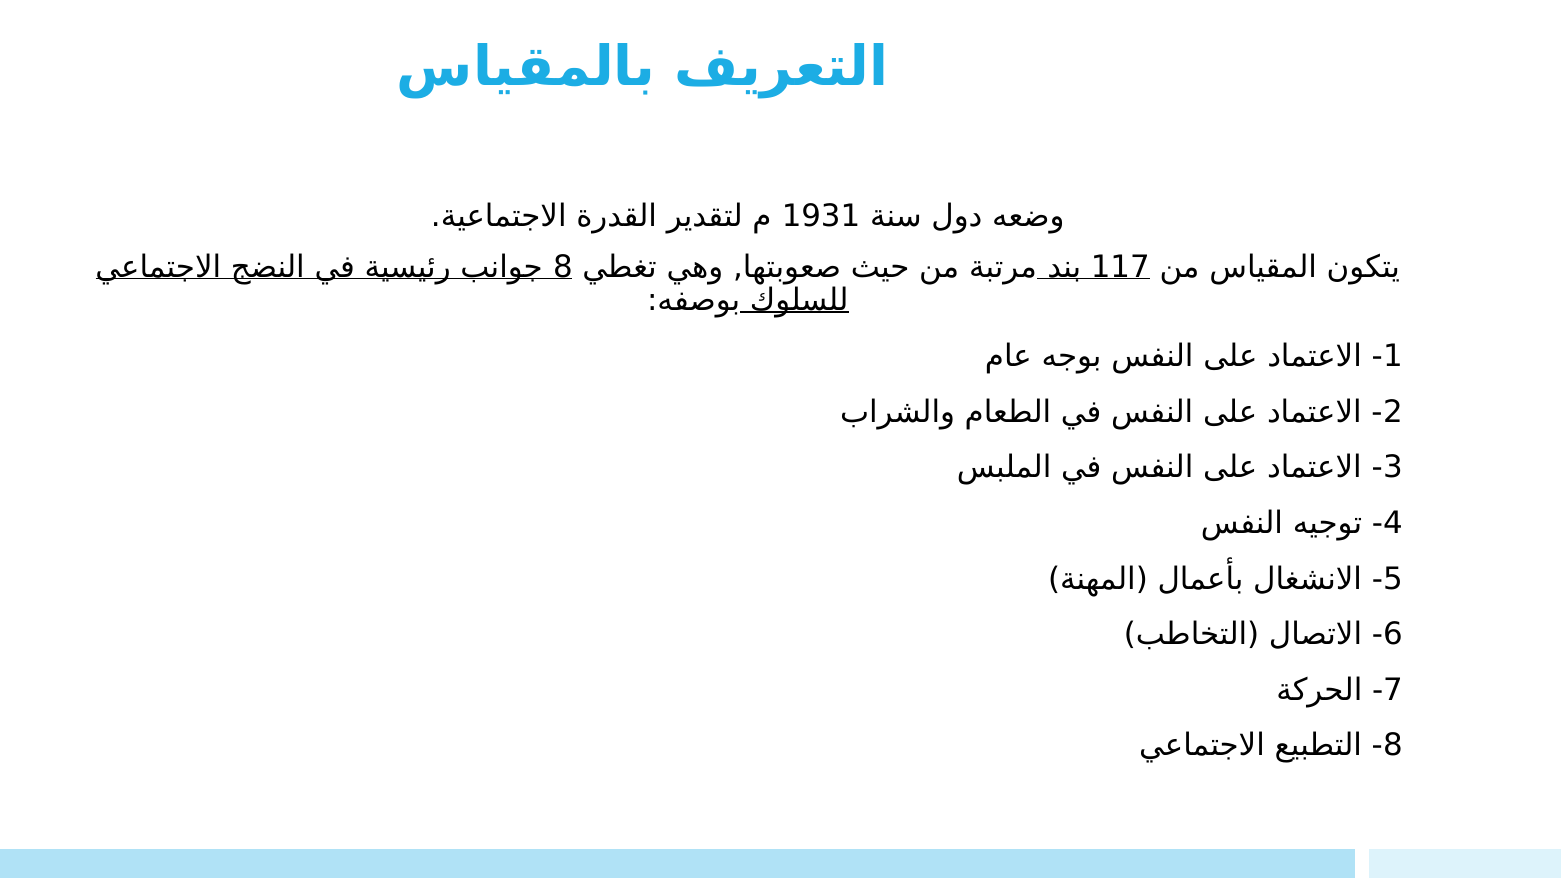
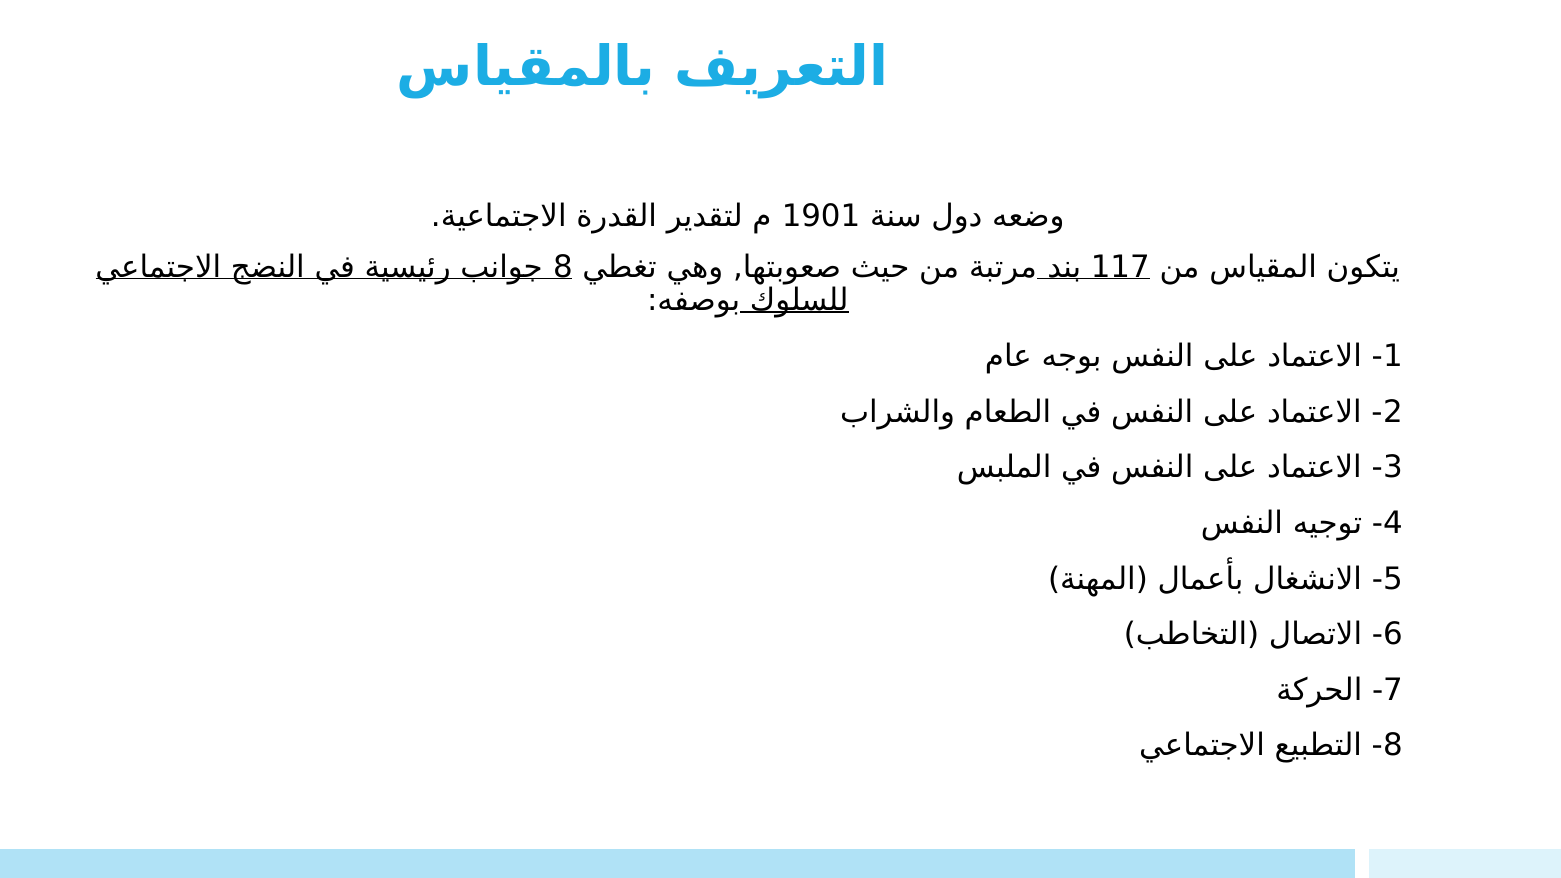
1931: 1931 -> 1901 (821, 216)
